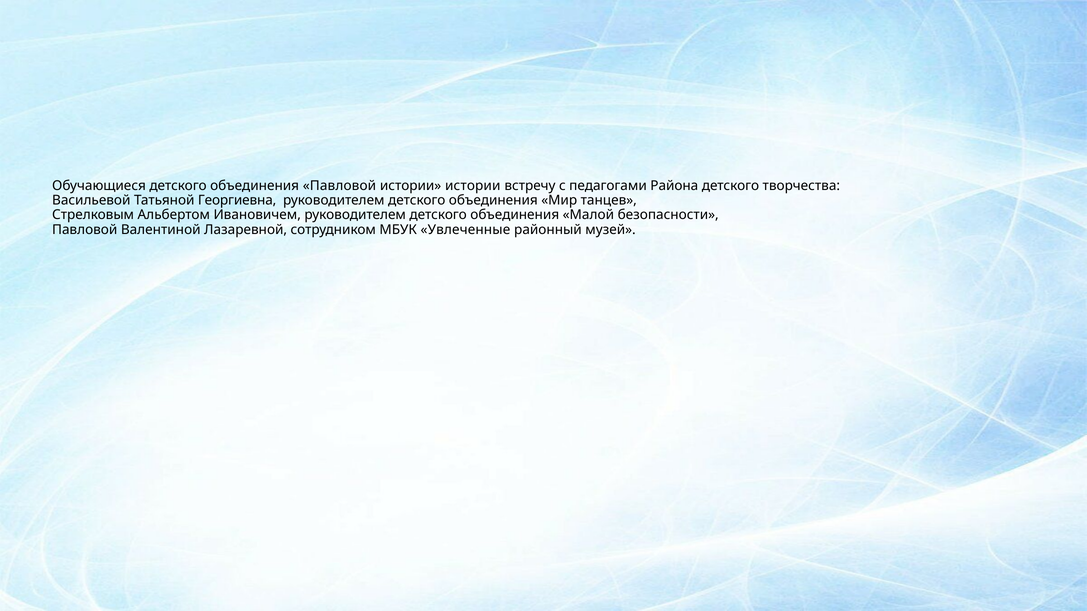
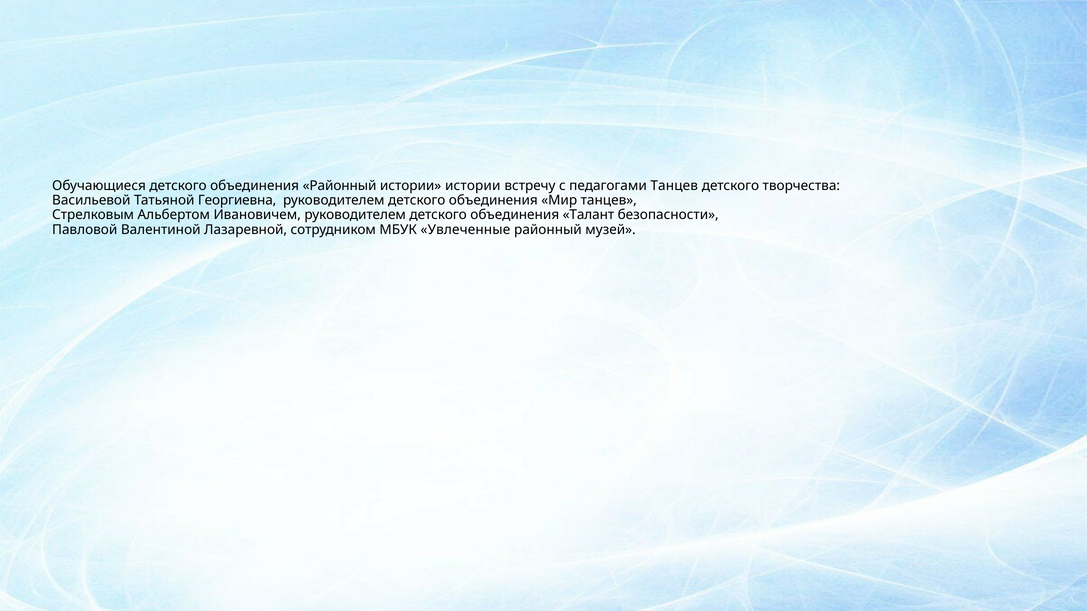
объединения Павловой: Павловой -> Районный (340, 186)
педагогами Района: Района -> Танцев (674, 186)
Малой: Малой -> Талант (588, 215)
